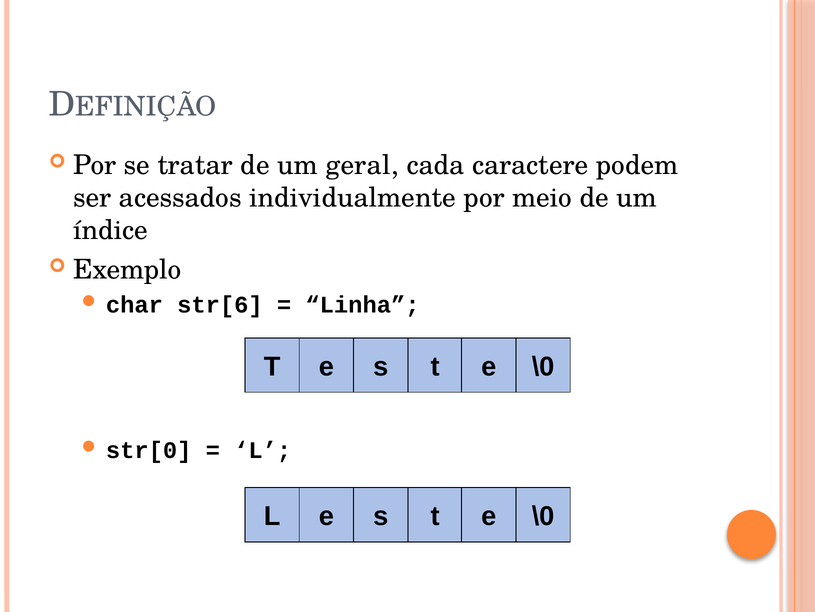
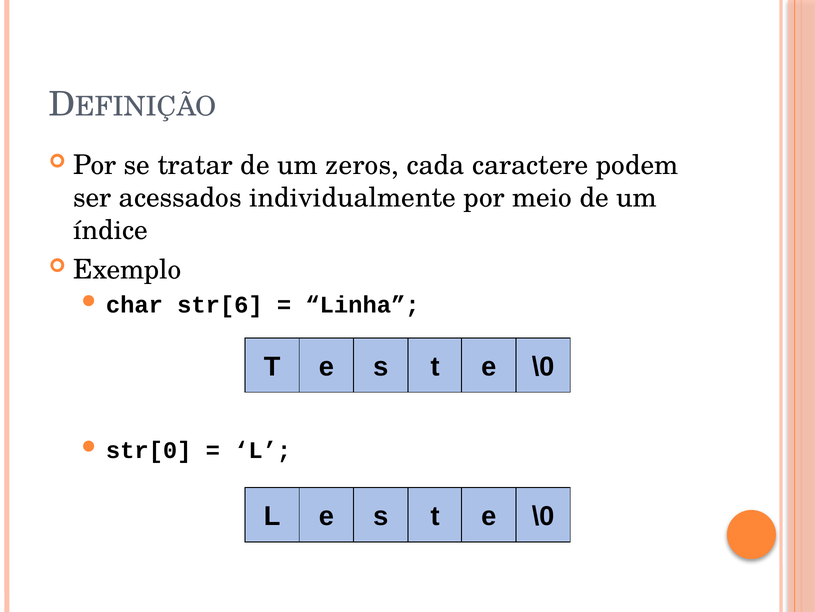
geral: geral -> zeros (362, 165)
